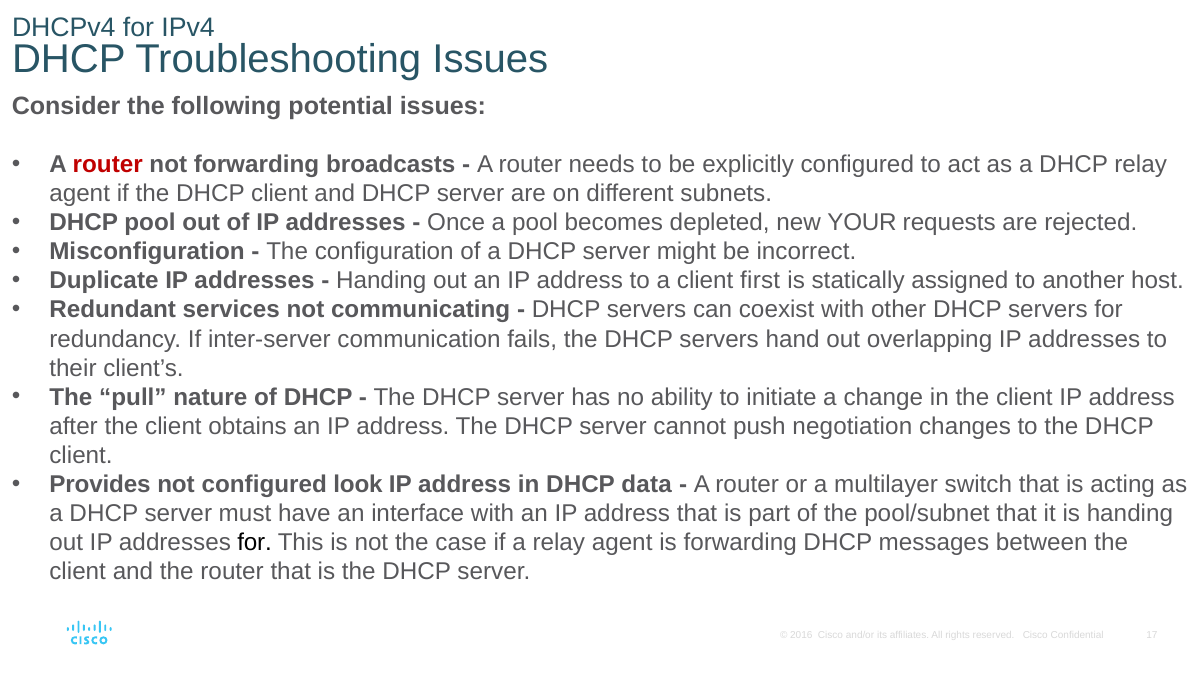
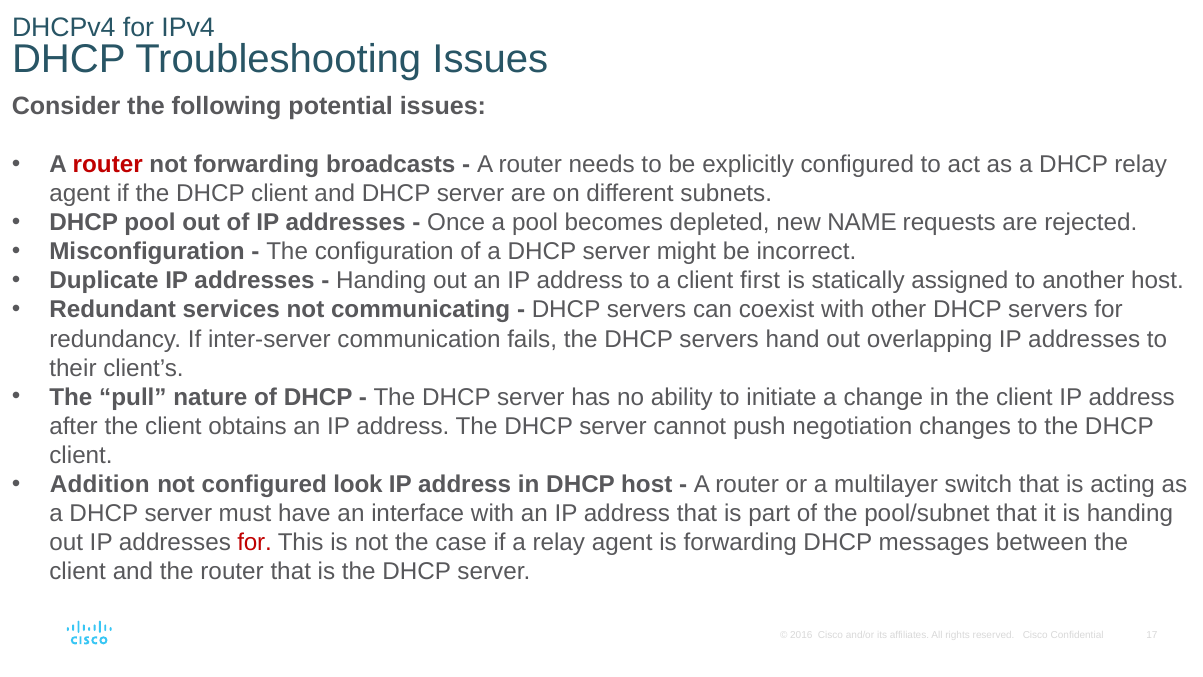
YOUR: YOUR -> NAME (862, 223)
Provides: Provides -> Addition (100, 484)
DHCP data: data -> host (647, 484)
for colour: black -> red (255, 542)
